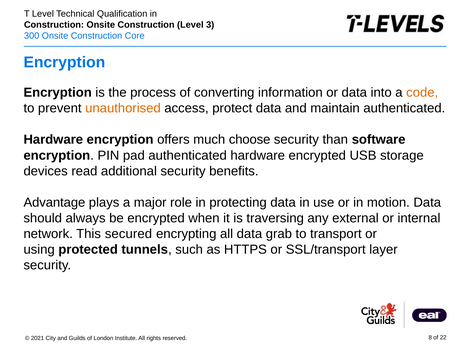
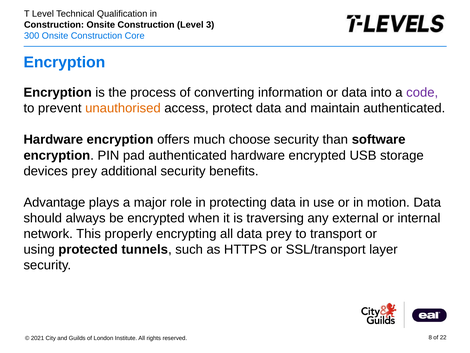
code colour: orange -> purple (422, 92)
devices read: read -> prey (84, 171)
secured: secured -> properly (128, 234)
data grab: grab -> prey (279, 234)
